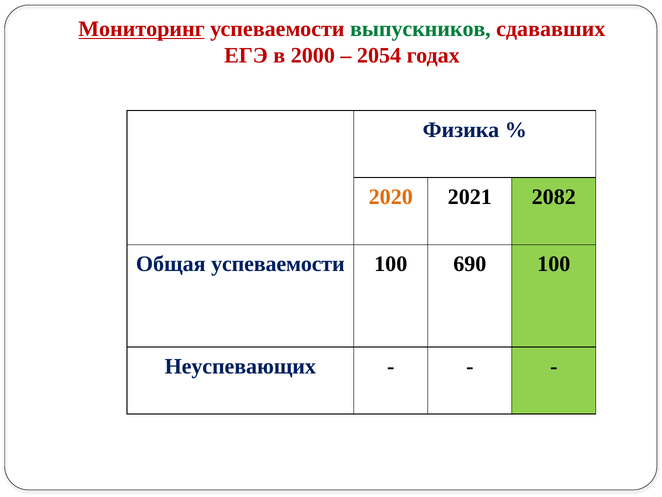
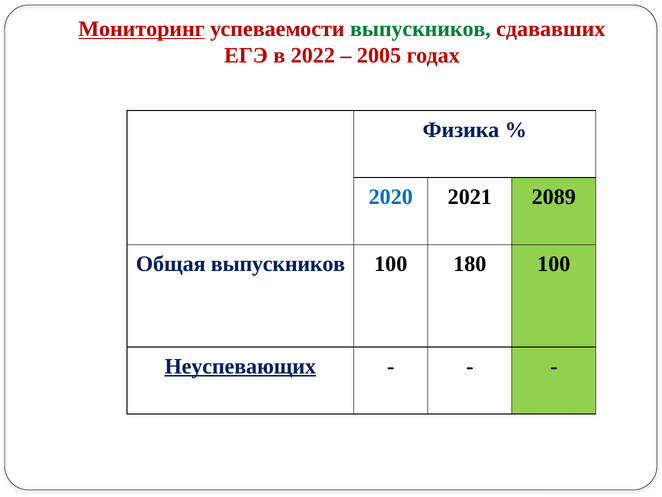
2000: 2000 -> 2022 (313, 55)
2054: 2054 -> 2005 (379, 55)
2020 colour: orange -> blue (391, 197)
2082: 2082 -> 2089 (554, 197)
Общая успеваемости: успеваемости -> выпускников (278, 264)
690: 690 -> 180 (470, 264)
Неуспевающих underline: none -> present (240, 366)
